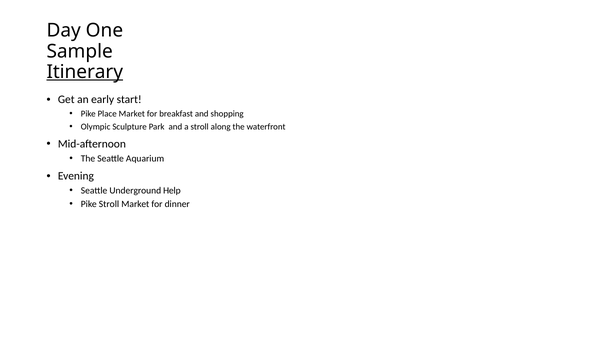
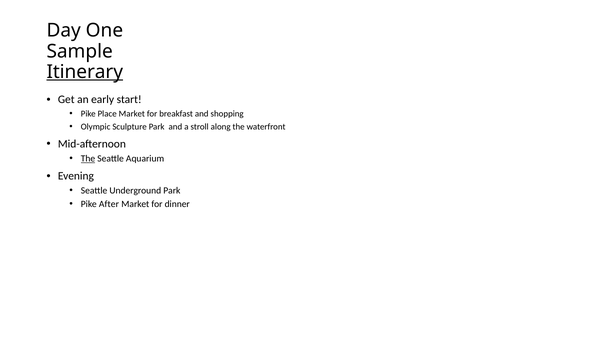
The underline: none -> present (88, 159)
Underground Help: Help -> Park (172, 191)
Pike Stroll: Stroll -> After (109, 204)
